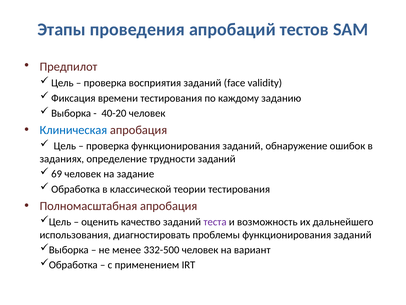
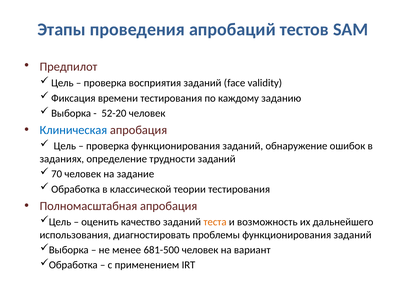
40-20: 40-20 -> 52-20 (114, 113)
69: 69 -> 70 (57, 174)
теста colour: purple -> orange (215, 222)
332-500: 332-500 -> 681-500 (161, 250)
